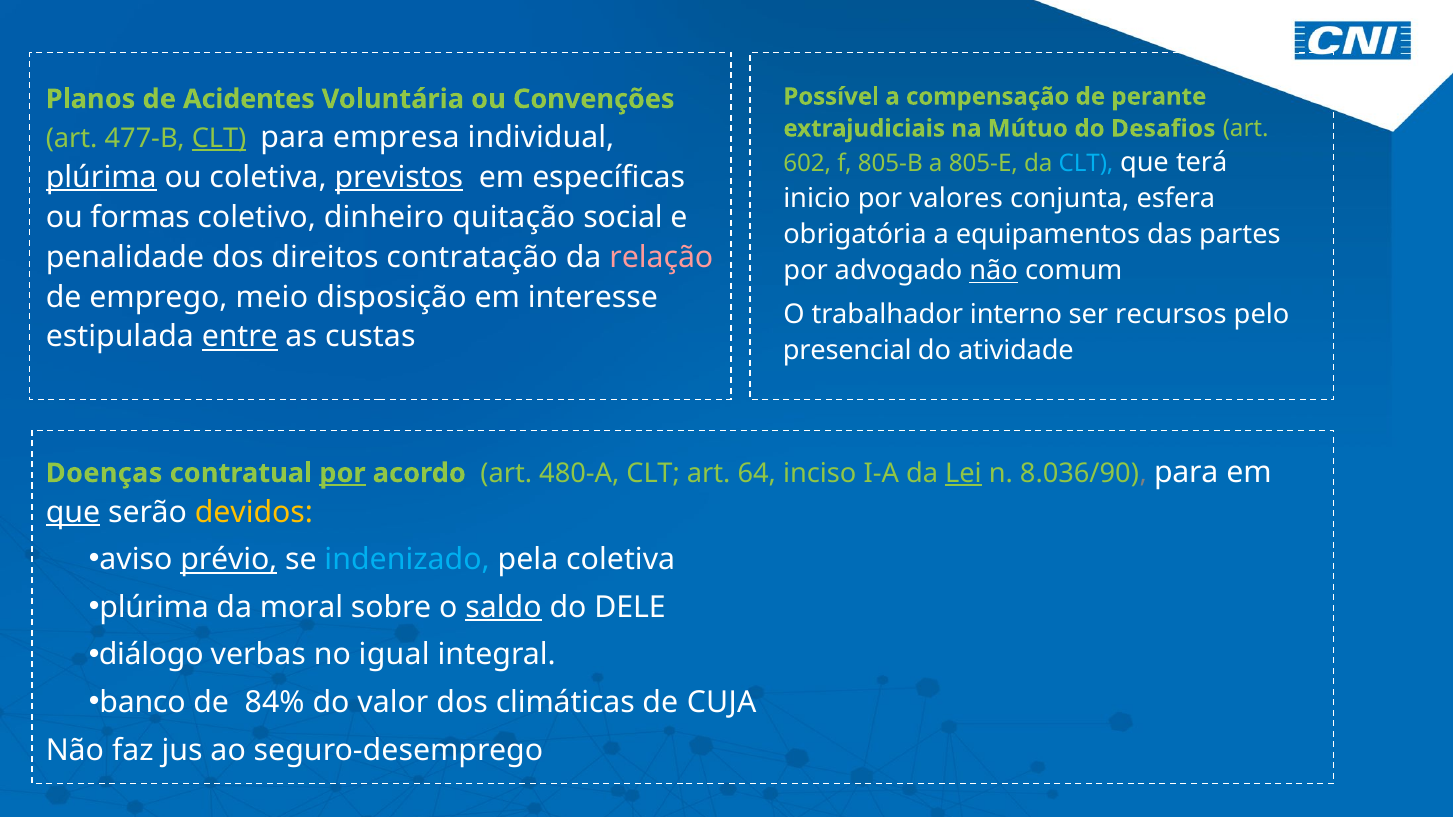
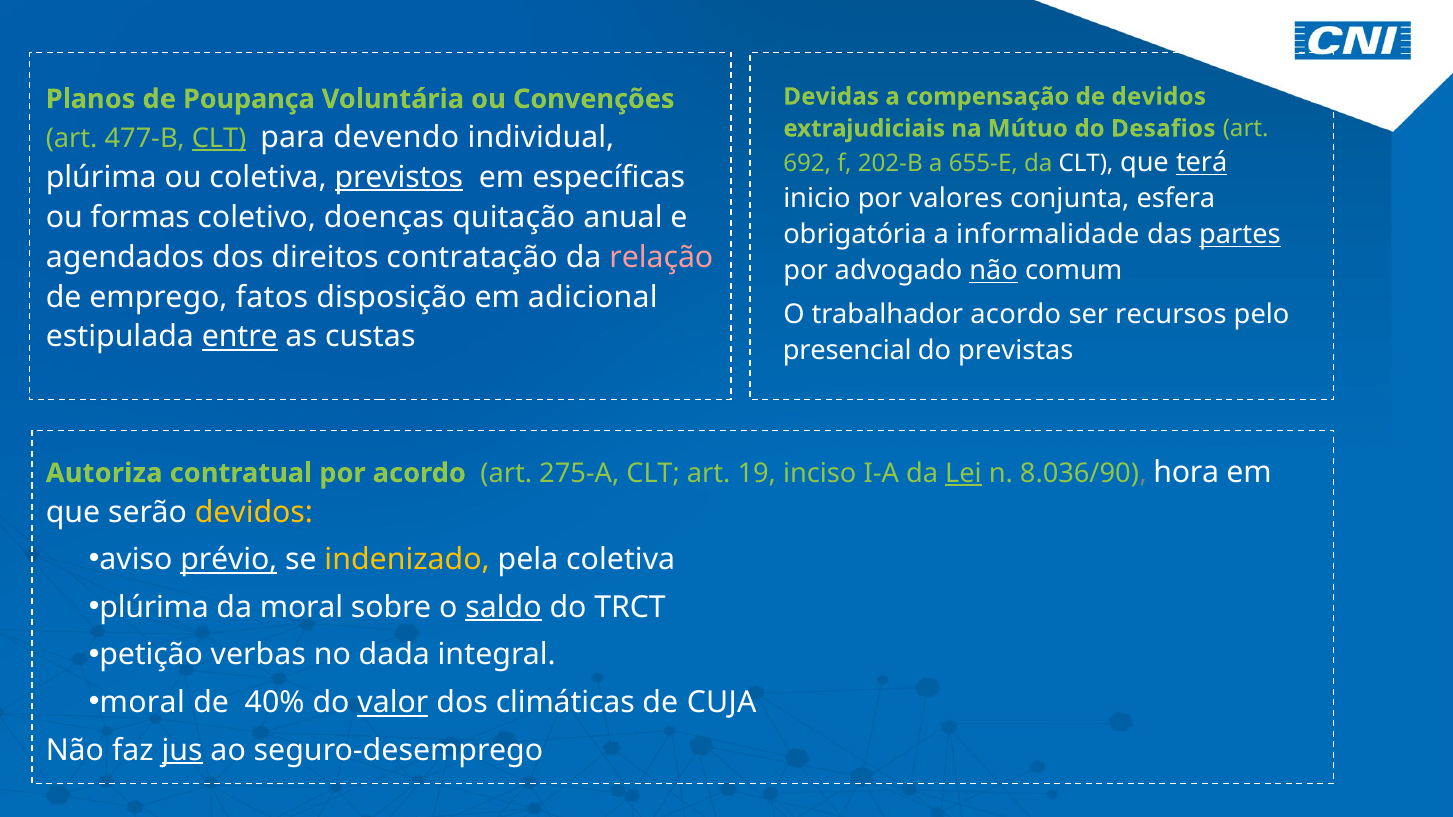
Possível: Possível -> Devidas (831, 97)
de perante: perante -> devidos (1159, 97)
Acidentes: Acidentes -> Poupança (249, 99)
empresa: empresa -> devendo (396, 137)
602: 602 -> 692 (807, 164)
805-B: 805-B -> 202-B (890, 164)
805-E: 805-E -> 655-E (983, 164)
CLT colour: light blue -> white (1086, 164)
terá underline: none -> present (1202, 163)
plúrima underline: present -> none (101, 177)
dinheiro: dinheiro -> doenças (384, 217)
social: social -> anual (623, 217)
equipamentos: equipamentos -> informalidade (1048, 235)
partes underline: none -> present (1240, 235)
penalidade: penalidade -> agendados (125, 257)
meio: meio -> fatos (272, 297)
interesse: interesse -> adicional (593, 297)
trabalhador interno: interno -> acordo (1016, 314)
atividade: atividade -> previstas (1016, 350)
Doenças: Doenças -> Autoriza (104, 473)
por underline: present -> none (342, 473)
480-A: 480-A -> 275-A (579, 473)
64: 64 -> 19 (757, 473)
8.036/90 para: para -> hora (1186, 472)
que underline: present -> none (73, 512)
indenizado colour: light blue -> yellow (407, 560)
DELE: DELE -> TRCT (630, 608)
diálogo: diálogo -> petição (151, 655)
igual: igual -> dada (394, 655)
banco: banco -> moral (142, 703)
84%: 84% -> 40% (275, 703)
valor underline: none -> present (393, 703)
jus underline: none -> present (182, 751)
